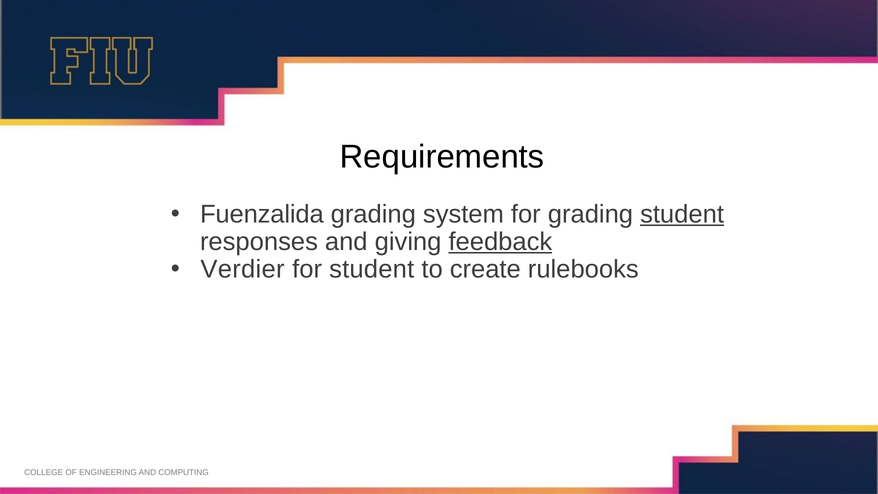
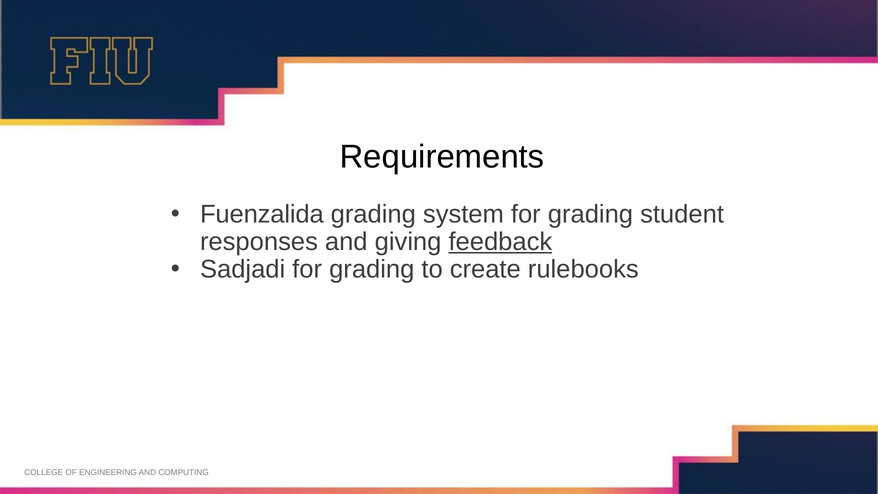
student underline: present -> none (682, 214)
Verdier: Verdier -> Sadjadi (243, 269)
student: student -> grading (372, 269)
